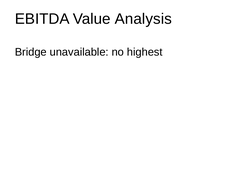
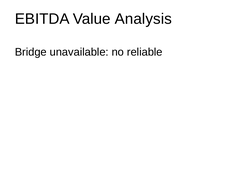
highest: highest -> reliable (145, 52)
